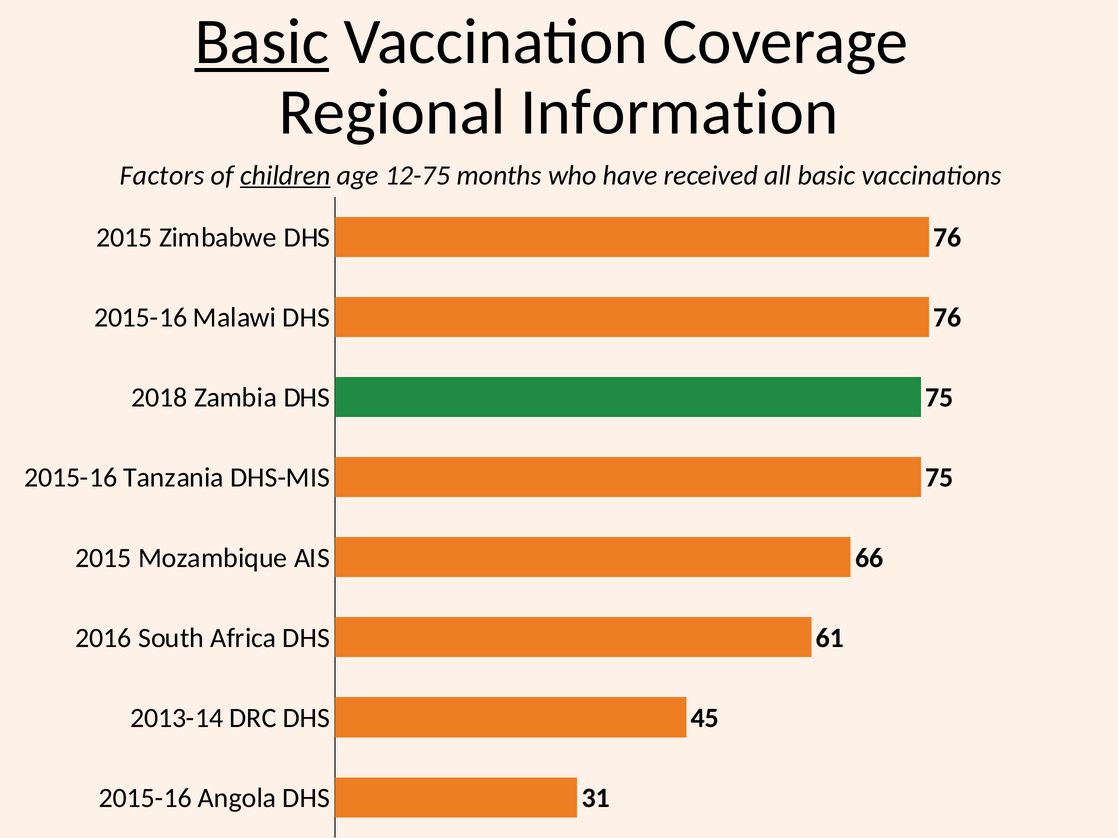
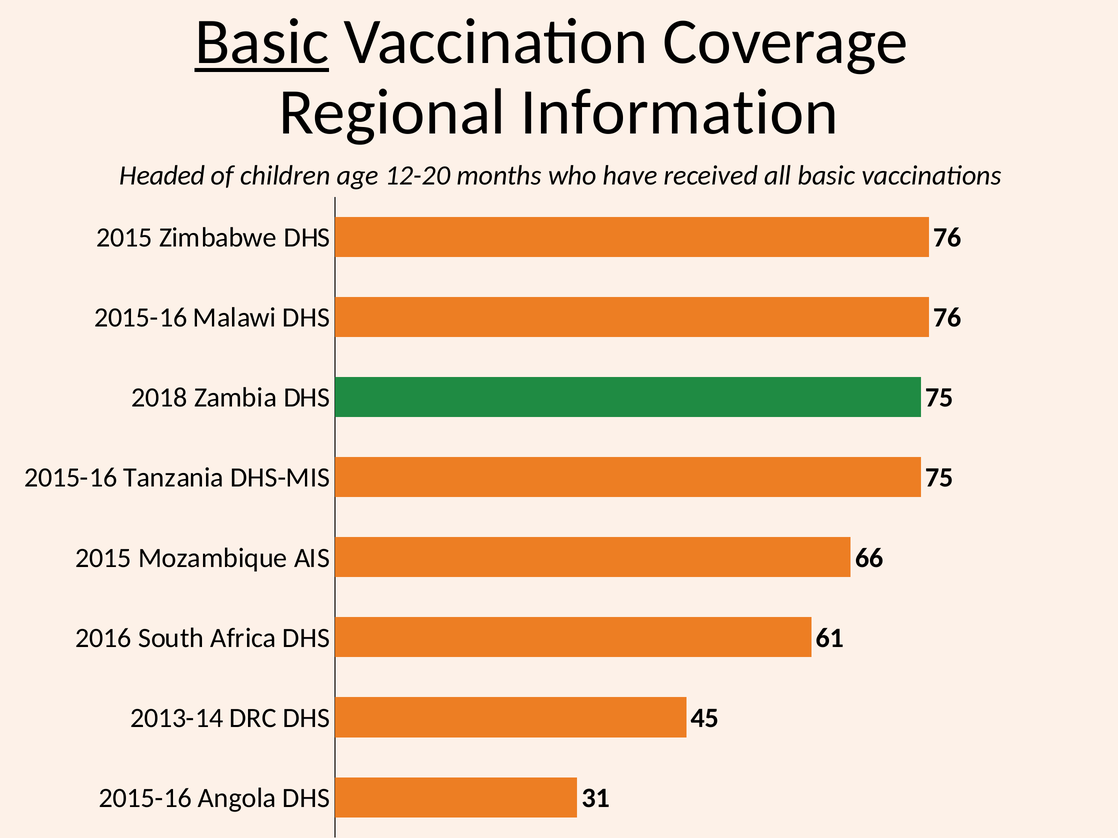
Factors: Factors -> Headed (162, 175)
children underline: present -> none (285, 175)
12-75: 12-75 -> 12-20 (418, 175)
